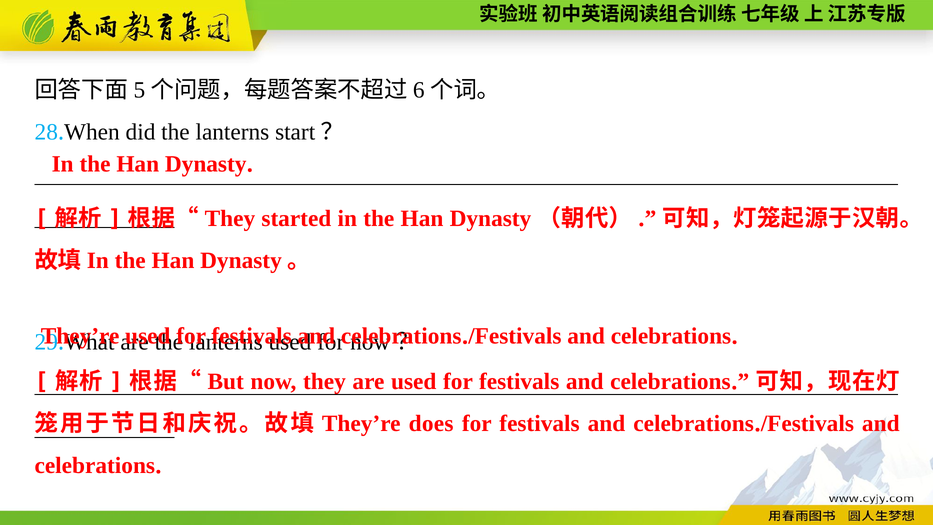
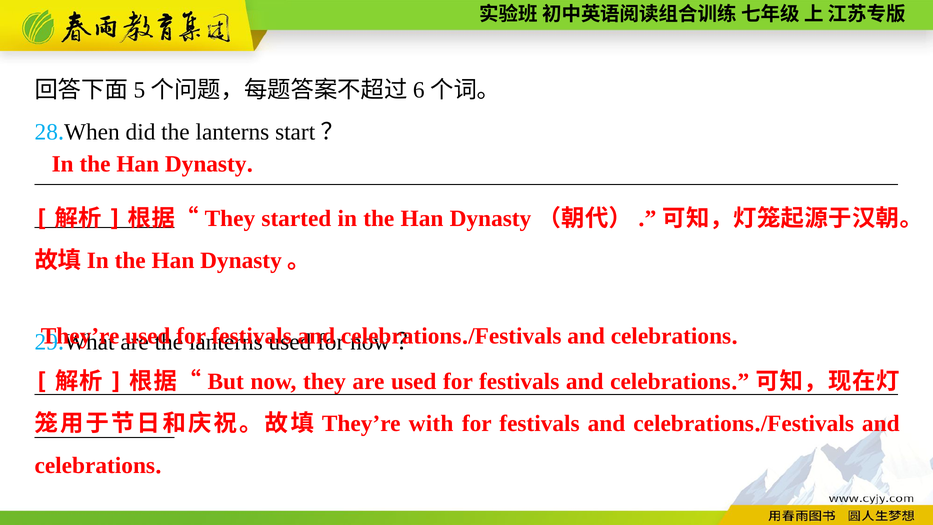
does: does -> with (431, 424)
